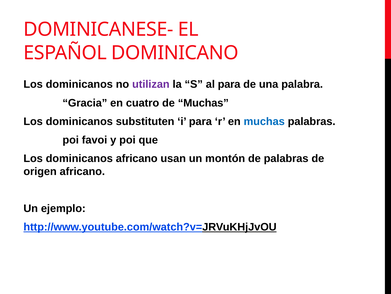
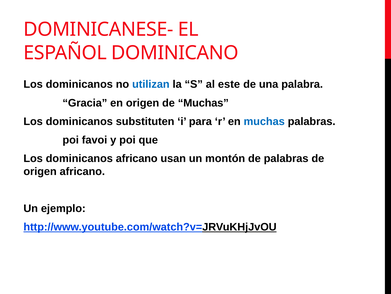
utilizan colour: purple -> blue (151, 84)
al para: para -> este (229, 84)
en cuatro: cuatro -> origen (143, 103)
